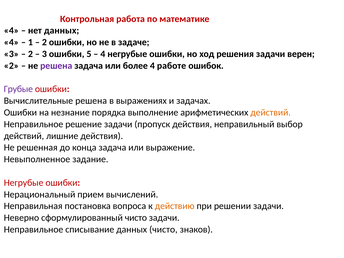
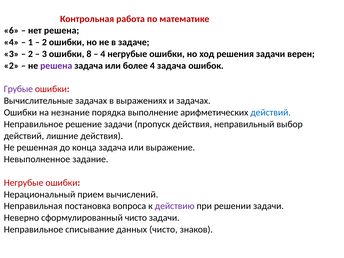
4: 4 -> 6 (11, 31)
нет данных: данных -> решена (62, 31)
5: 5 -> 8 (89, 54)
4 работе: работе -> задача (172, 66)
Вычислительные решена: решена -> задачах (91, 101)
действий colour: orange -> blue (271, 112)
действию colour: orange -> purple (175, 206)
